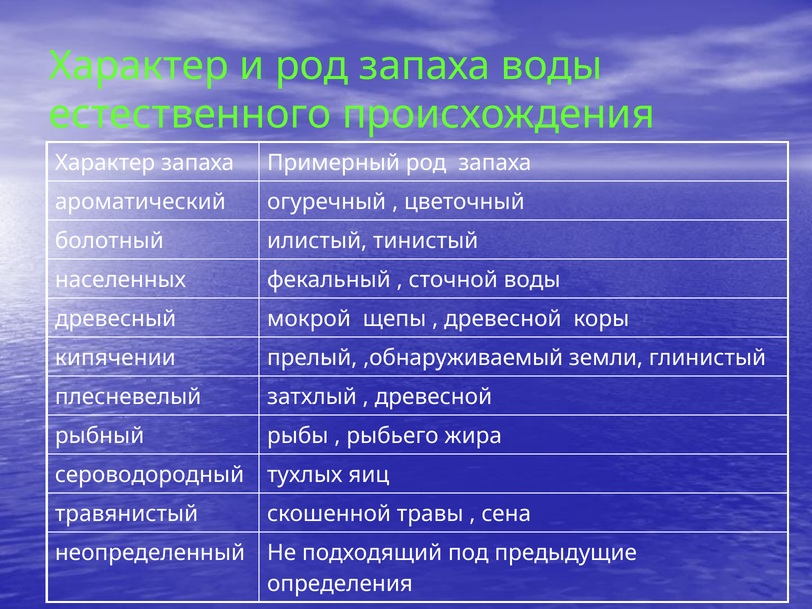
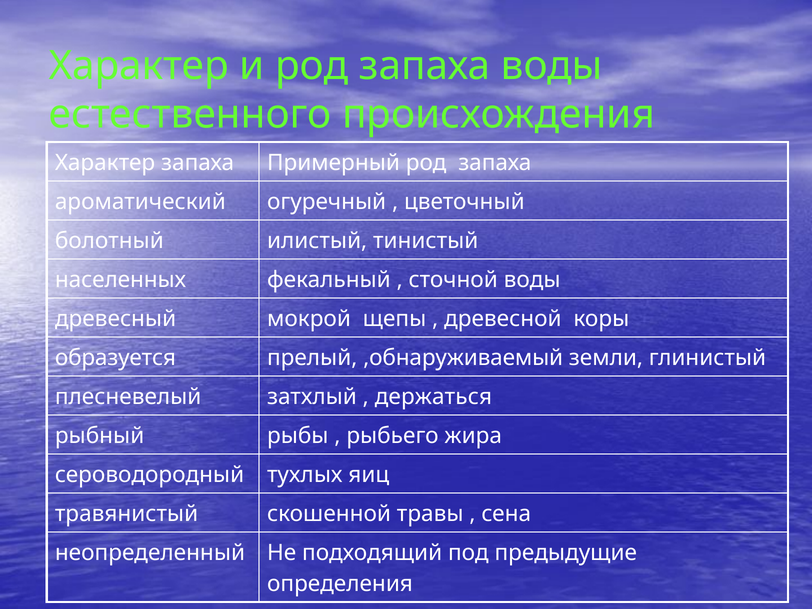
кипячении: кипячении -> образуется (115, 358)
древесной: древесной -> держаться (433, 397)
